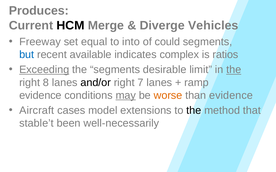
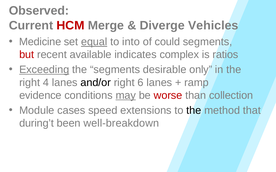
Produces: Produces -> Observed (39, 11)
HCM colour: black -> red (71, 25)
Freeway: Freeway -> Medicine (40, 42)
equal underline: none -> present (94, 42)
but colour: blue -> red (27, 55)
limit: limit -> only (201, 70)
the underline: present -> none (234, 70)
8: 8 -> 4 (46, 83)
7: 7 -> 6 (141, 83)
worse colour: orange -> red (168, 96)
than evidence: evidence -> collection (231, 96)
Aircraft: Aircraft -> Module (37, 111)
model: model -> speed (103, 111)
stable’t: stable’t -> during’t (37, 124)
well-necessarily: well-necessarily -> well-breakdown (121, 124)
